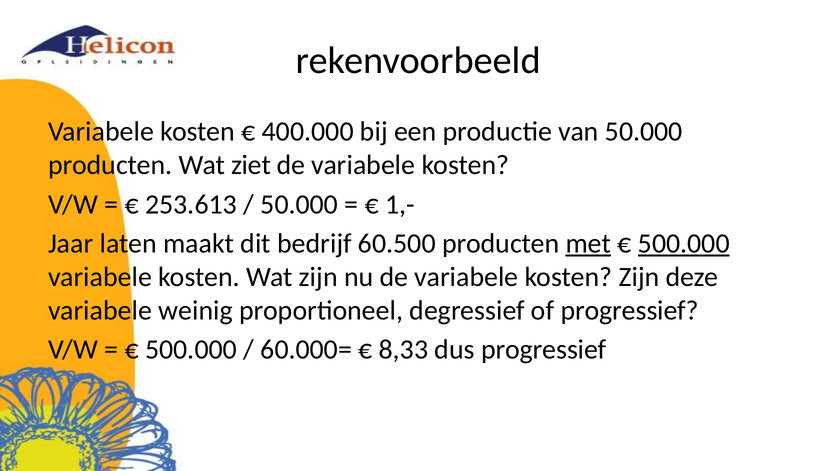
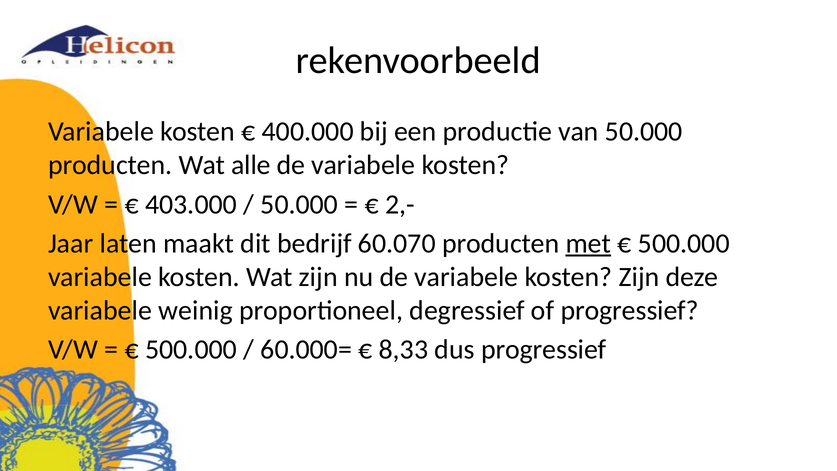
ziet: ziet -> alle (251, 165)
253.613: 253.613 -> 403.000 (191, 204)
1,-: 1,- -> 2,- (400, 204)
60.500: 60.500 -> 60.070 (397, 243)
500.000 underline: present -> none (684, 243)
